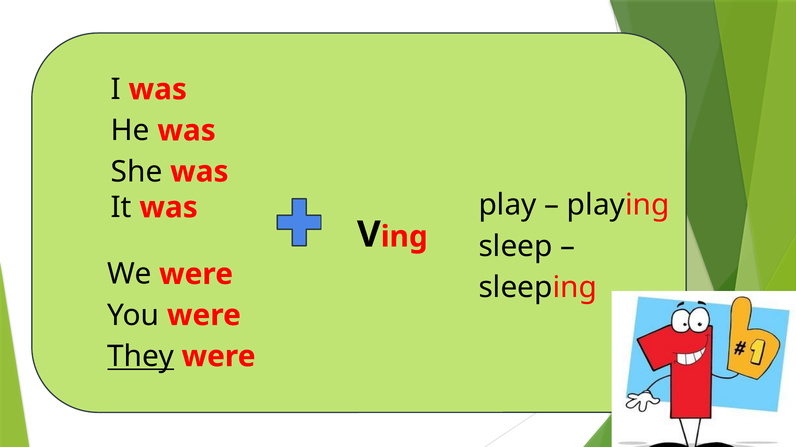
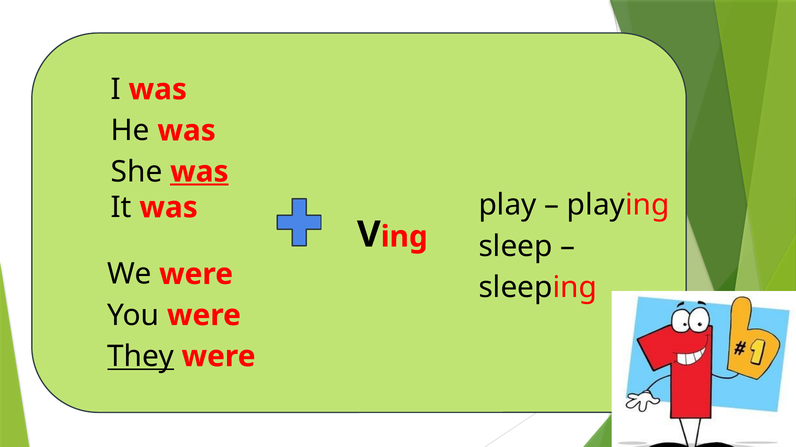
was underline: none -> present (199, 172)
